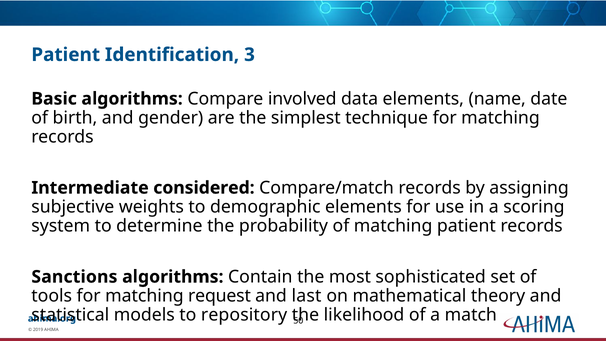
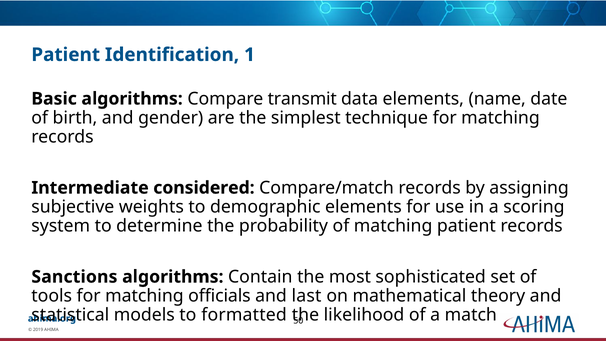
3: 3 -> 1 (249, 55)
involved: involved -> transmit (302, 99)
request: request -> officials (219, 296)
repository: repository -> formatted (244, 315)
